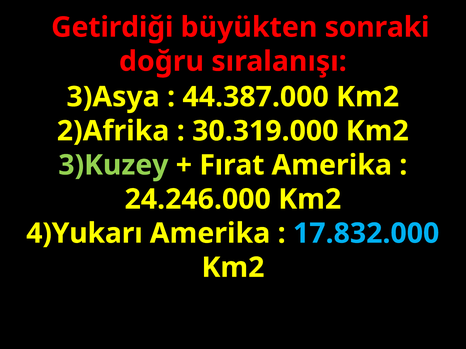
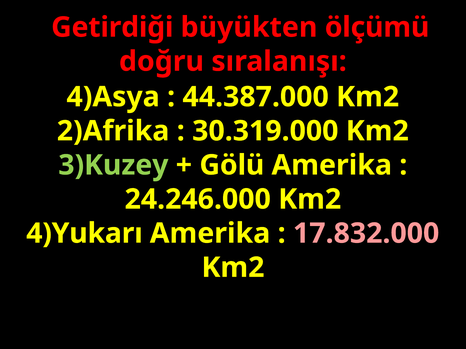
sonraki: sonraki -> ölçümü (377, 27)
3)Asya: 3)Asya -> 4)Asya (113, 97)
Fırat: Fırat -> Gölü (232, 165)
17.832.000 colour: light blue -> pink (366, 234)
